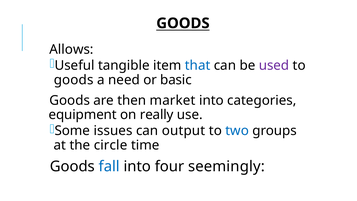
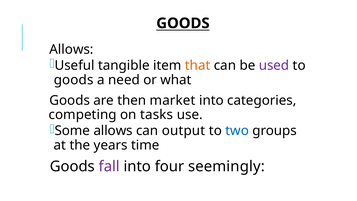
that colour: blue -> orange (198, 65)
basic: basic -> what (176, 80)
equipment: equipment -> competing (83, 115)
really: really -> tasks (157, 115)
Some issues: issues -> allows (113, 131)
circle: circle -> years (111, 145)
fall colour: blue -> purple (109, 166)
